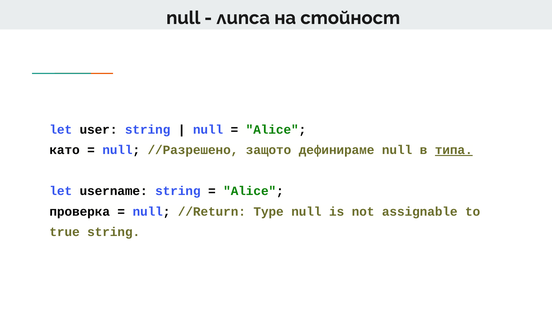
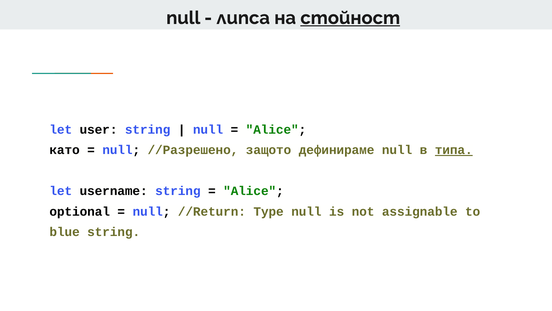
стойност underline: none -> present (350, 18)
проверка: проверка -> optional (80, 211)
true: true -> blue (65, 232)
